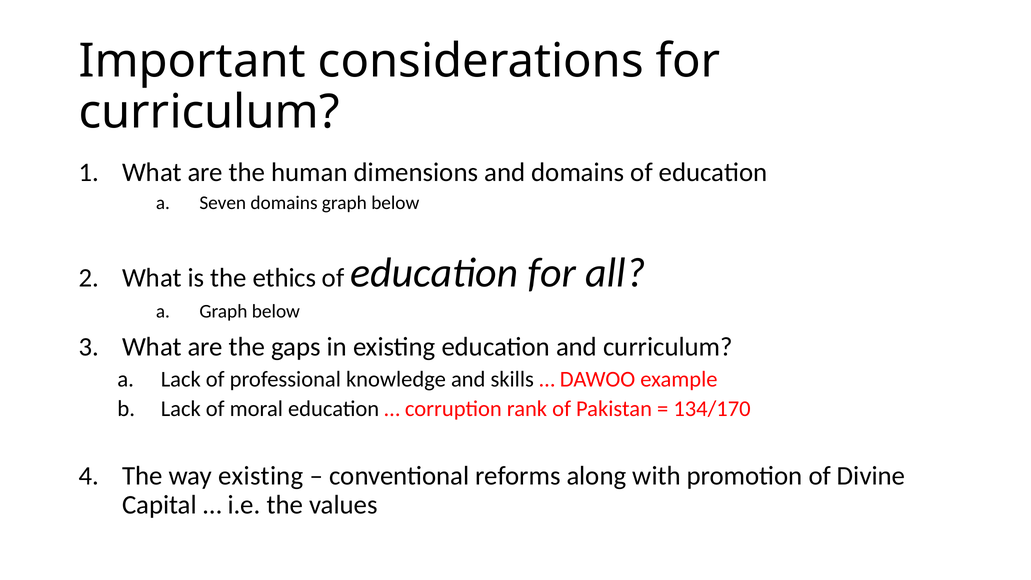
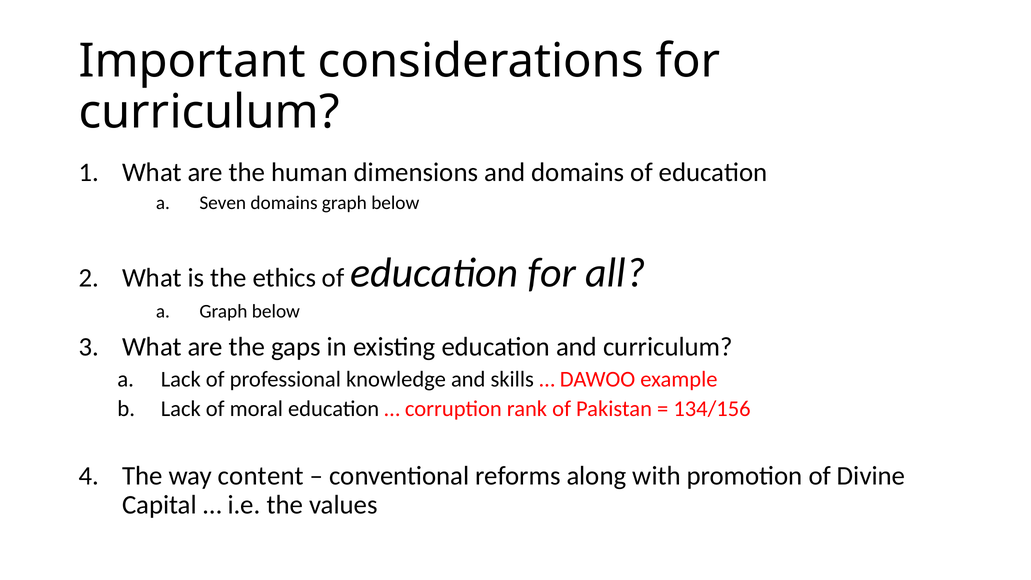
134/170: 134/170 -> 134/156 (712, 409)
way existing: existing -> content (261, 476)
